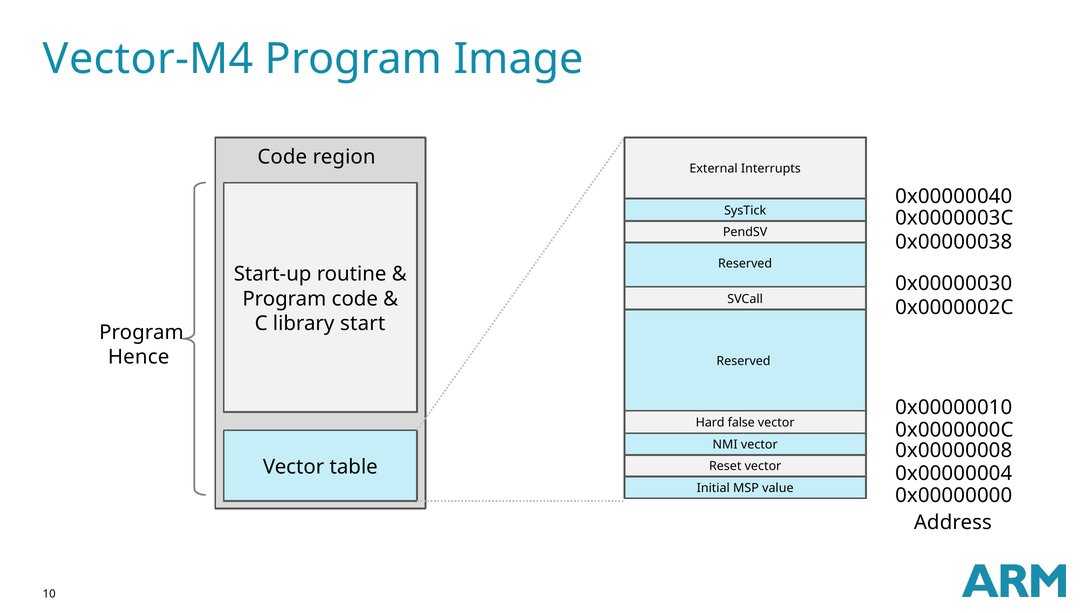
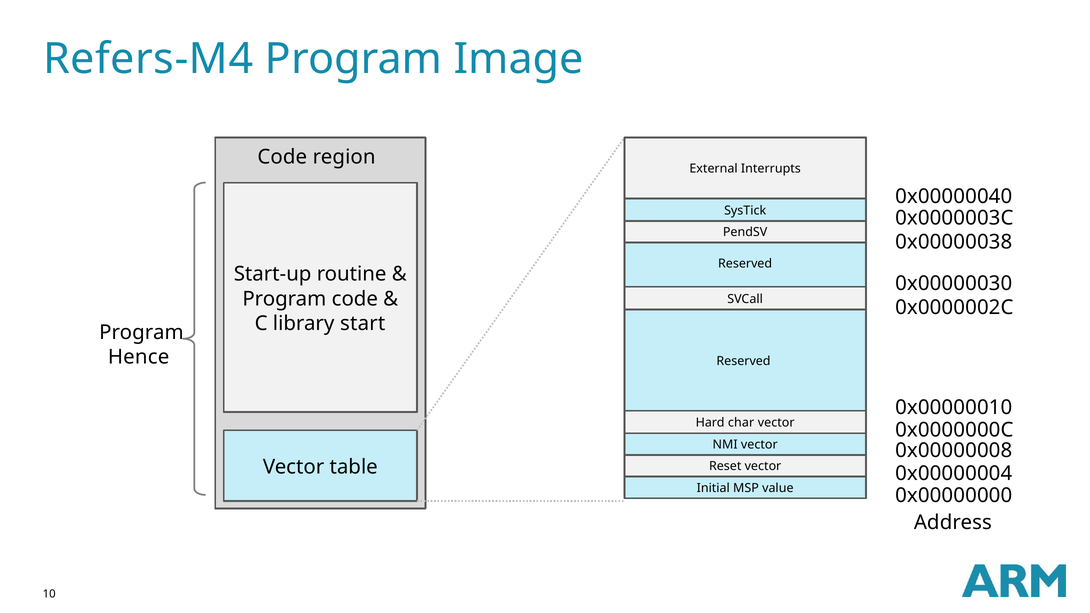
Vector-M4: Vector-M4 -> Refers-M4 (148, 59)
false: false -> char (741, 423)
